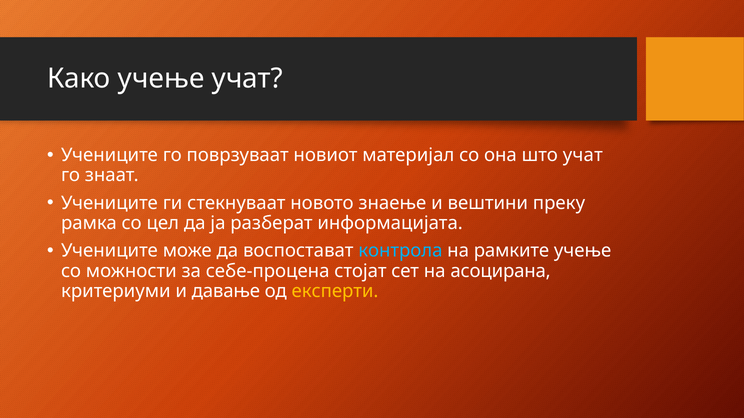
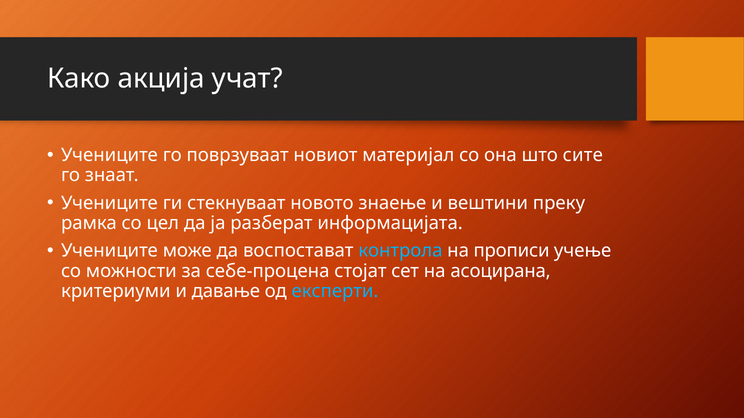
Како учење: учење -> акција (161, 79)
што учат: учат -> сите (583, 155)
рамките: рамките -> прописи (512, 251)
експерти colour: yellow -> light blue (335, 291)
